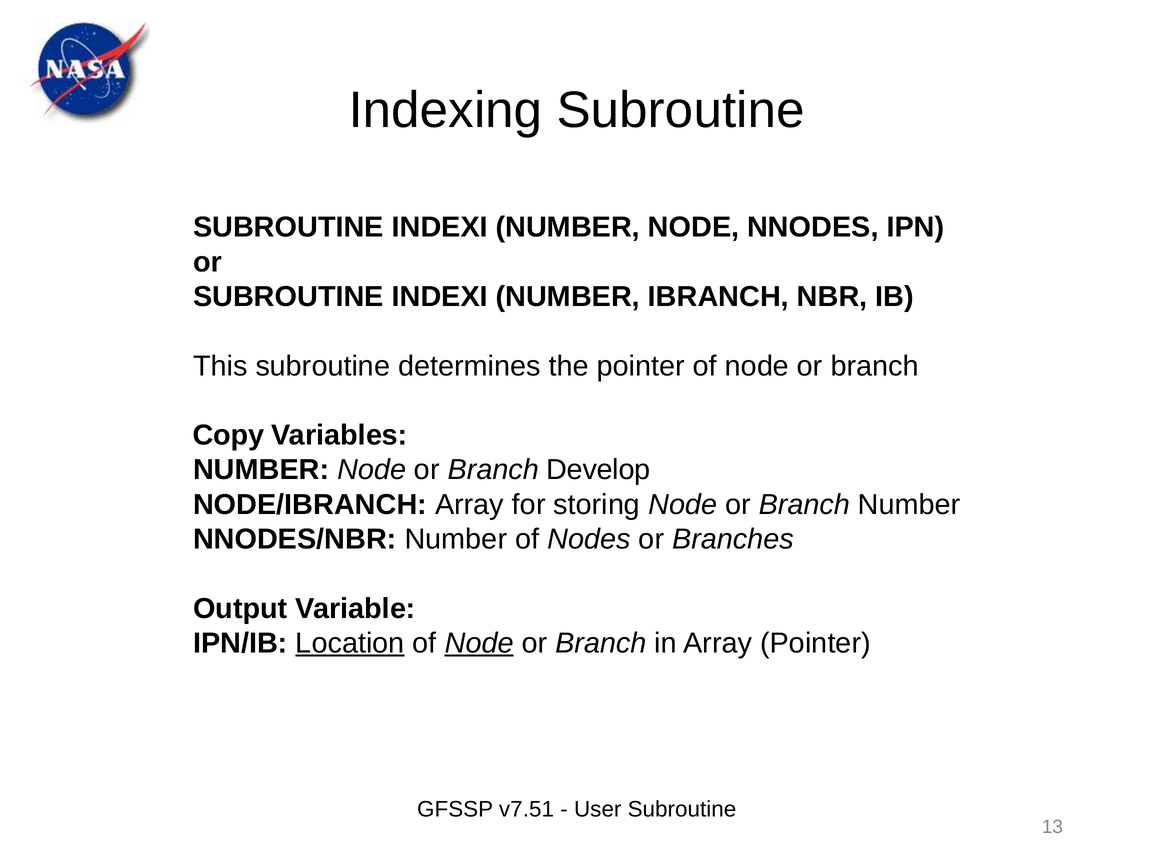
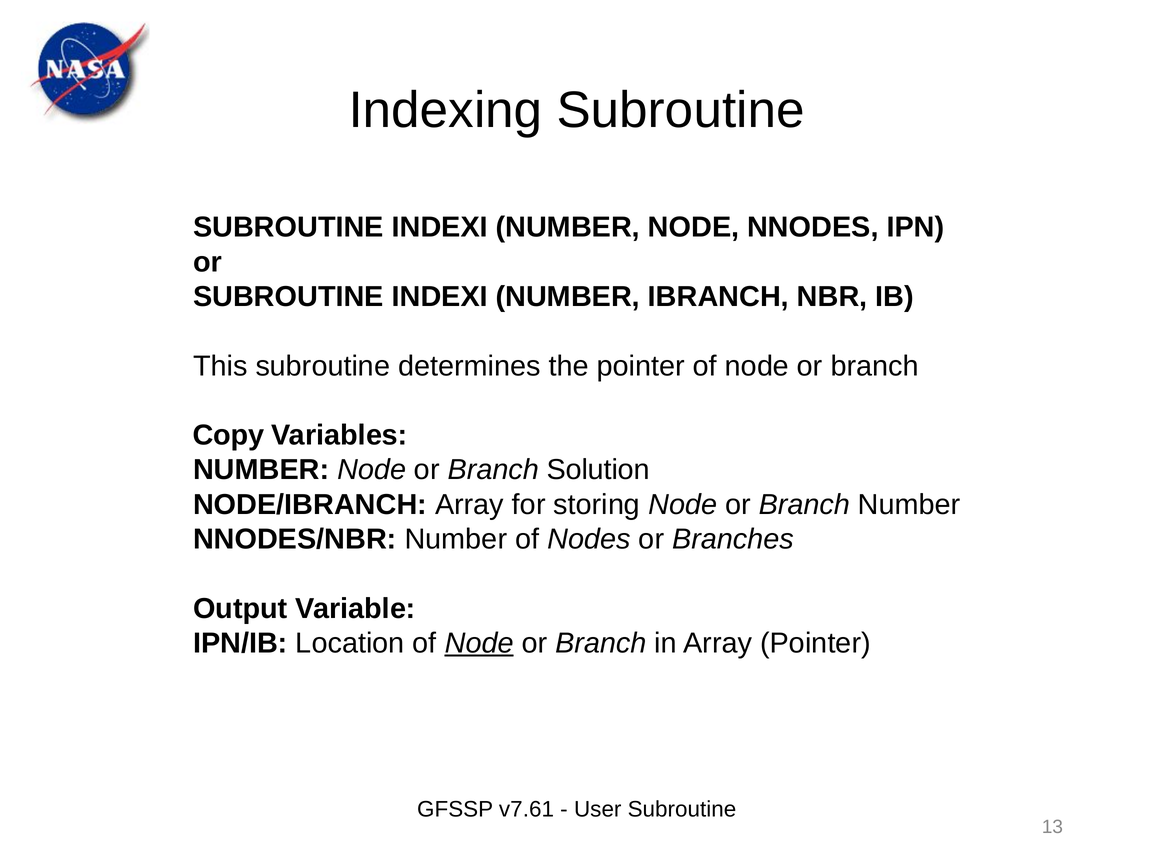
Develop: Develop -> Solution (598, 470)
Location underline: present -> none (350, 643)
v7.51: v7.51 -> v7.61 (527, 809)
